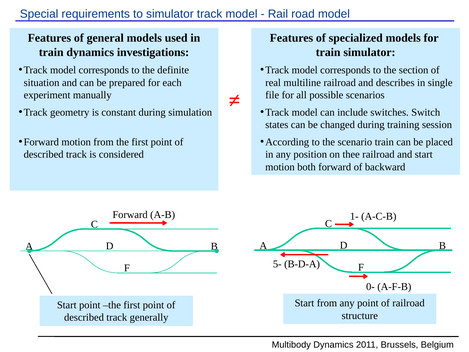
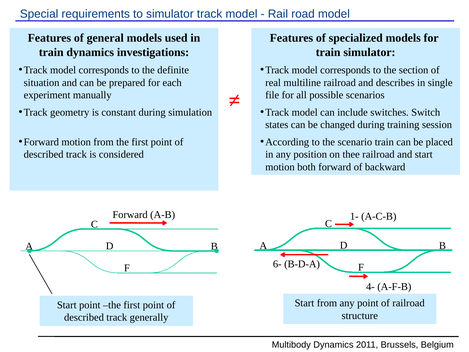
5-: 5- -> 6- (277, 264)
0-: 0- -> 4- (370, 287)
